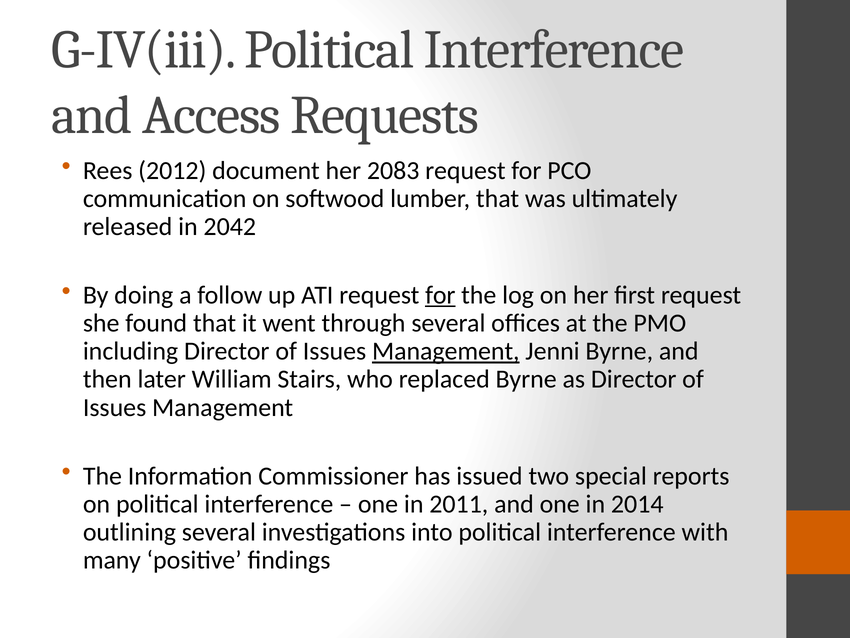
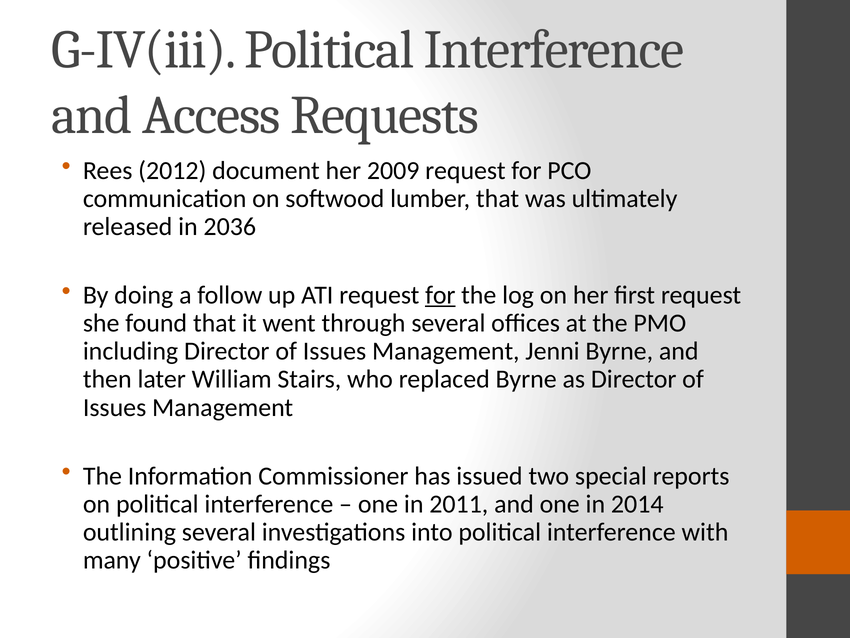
2083: 2083 -> 2009 (393, 170)
2042: 2042 -> 2036 (230, 226)
Management underline: present -> none (446, 351)
